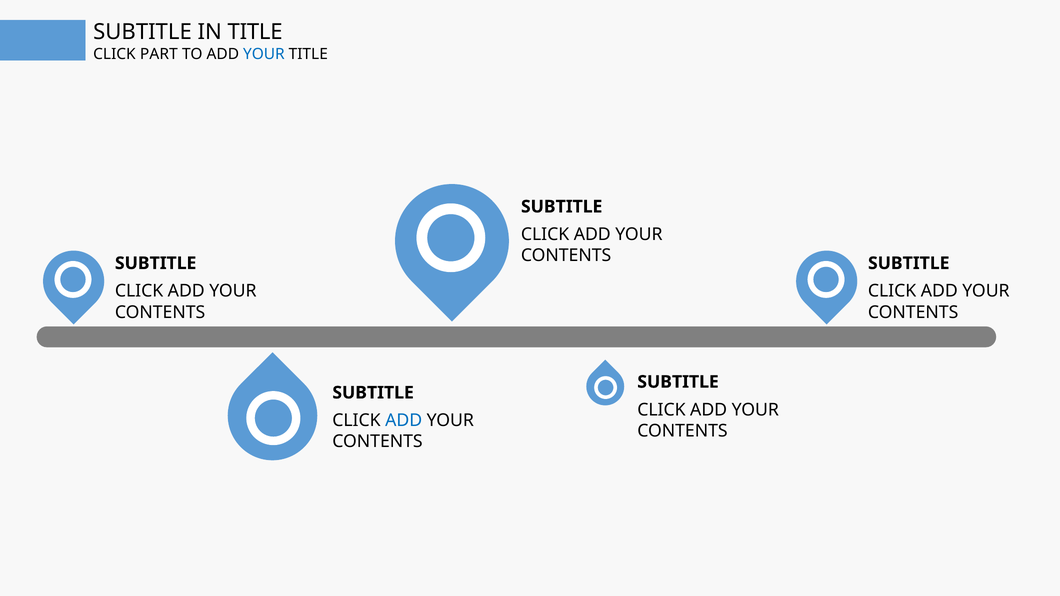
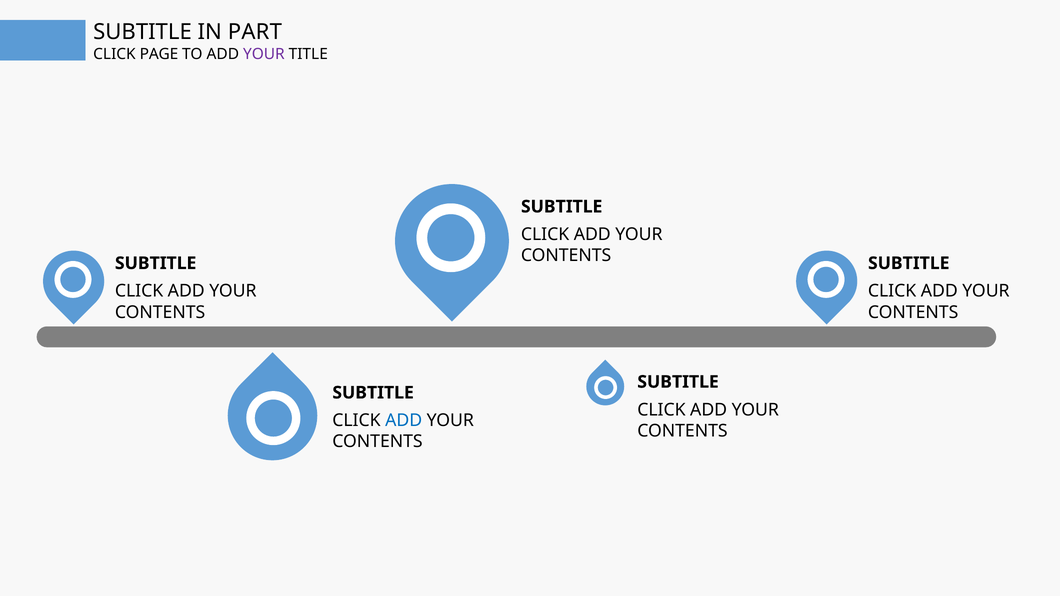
IN TITLE: TITLE -> PART (255, 32)
PART: PART -> PAGE (159, 54)
YOUR colour: blue -> purple (264, 54)
